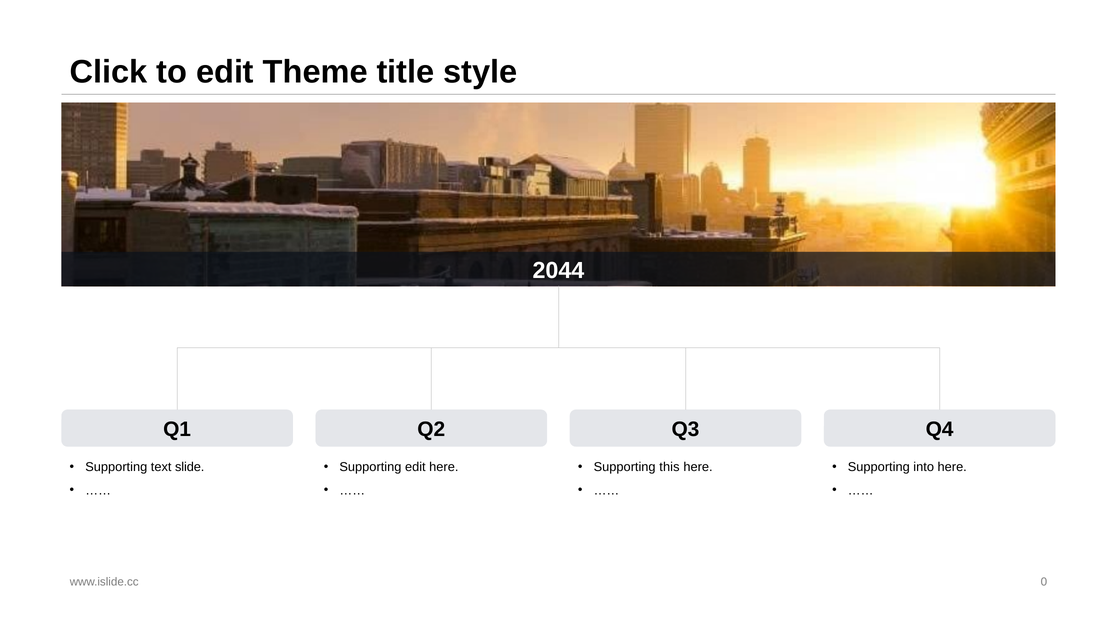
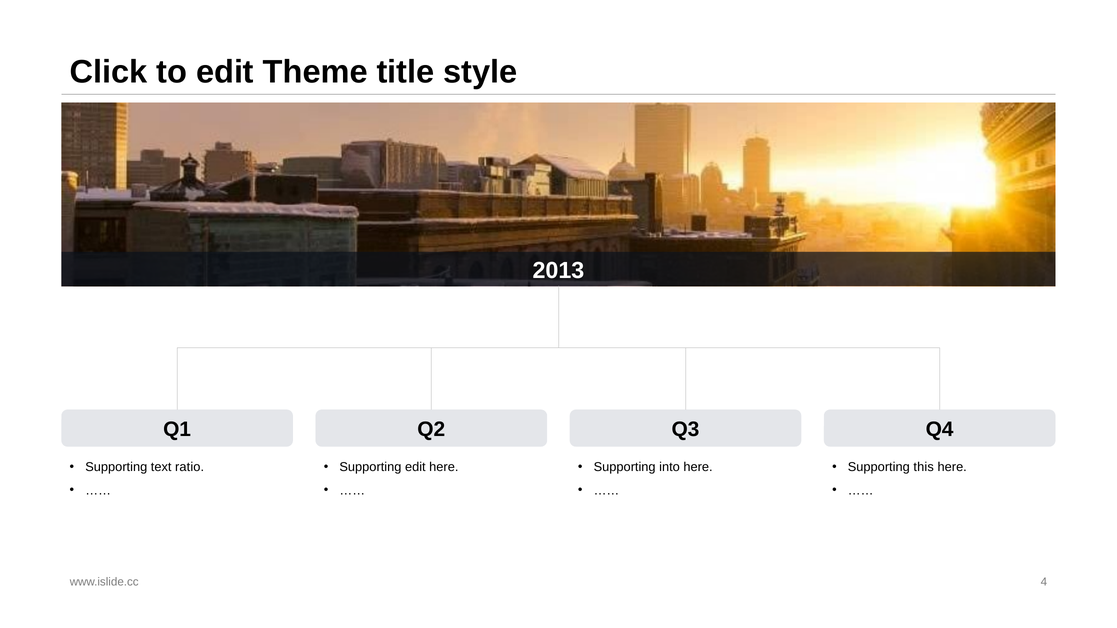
2044: 2044 -> 2013 (558, 271)
slide: slide -> ratio (190, 467)
this: this -> into (670, 467)
into: into -> this (924, 467)
0: 0 -> 4 (1044, 582)
